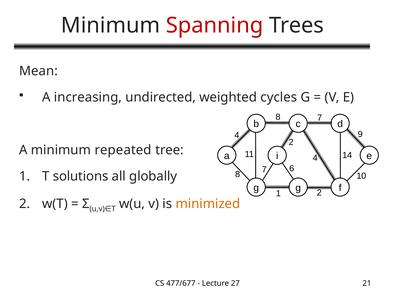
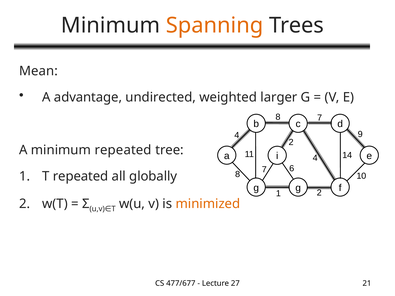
Spanning colour: red -> orange (215, 25)
increasing: increasing -> advantage (88, 97)
cycles: cycles -> larger (279, 97)
T solutions: solutions -> repeated (81, 176)
